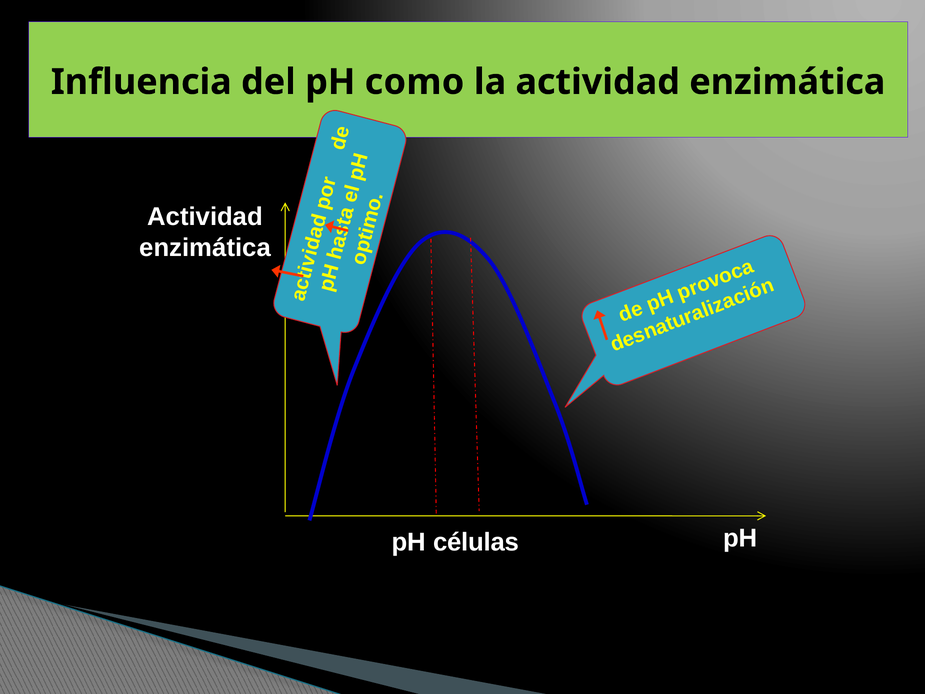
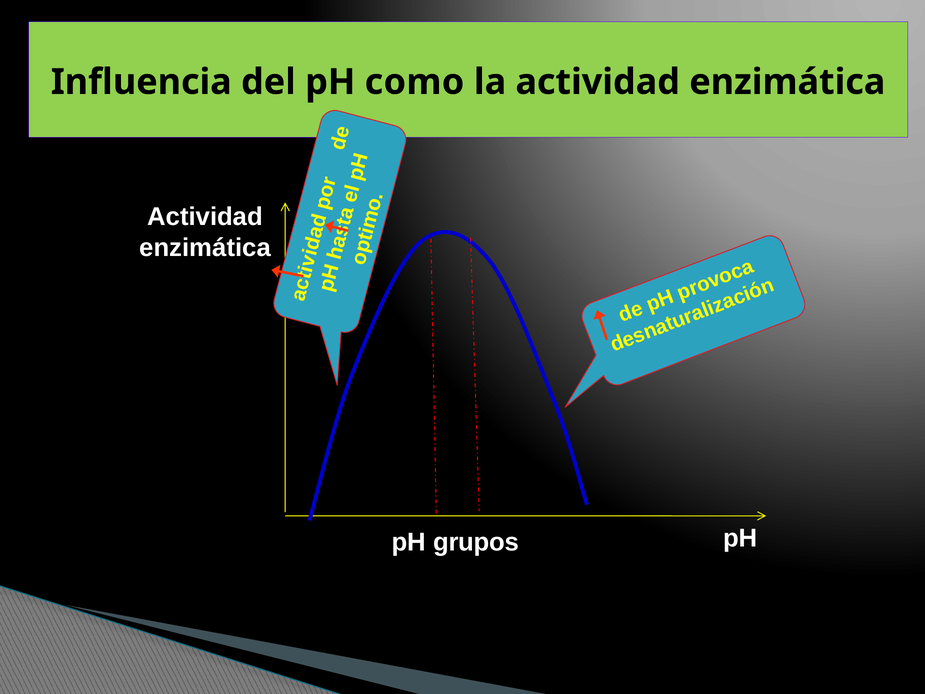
células: células -> grupos (476, 542)
